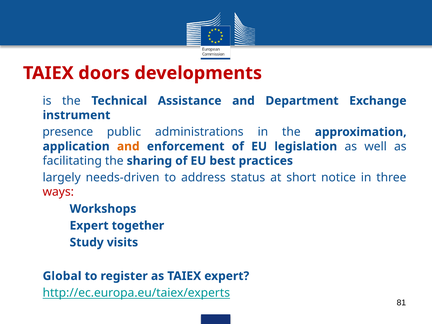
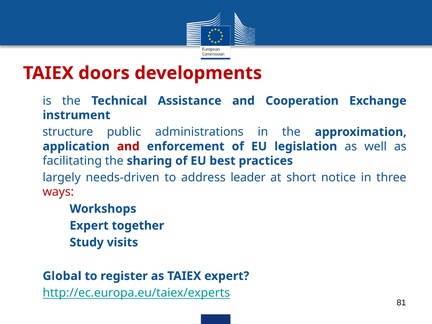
Department: Department -> Cooperation (302, 101)
presence: presence -> structure (68, 132)
and colour: orange -> red (128, 146)
status: status -> leader (248, 178)
